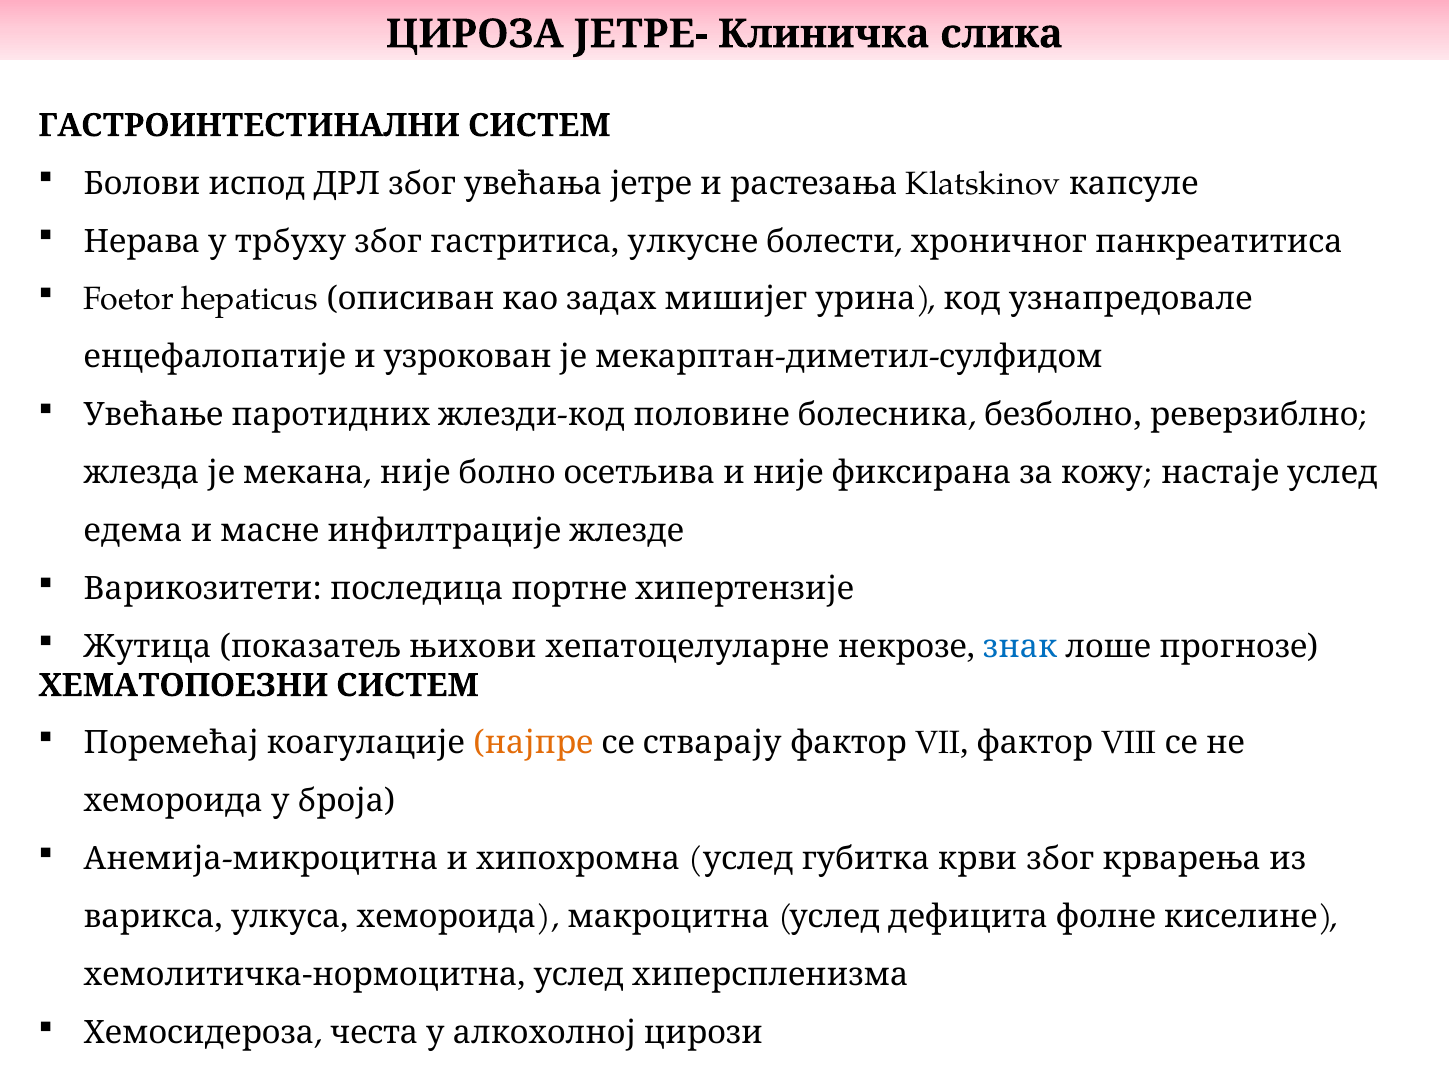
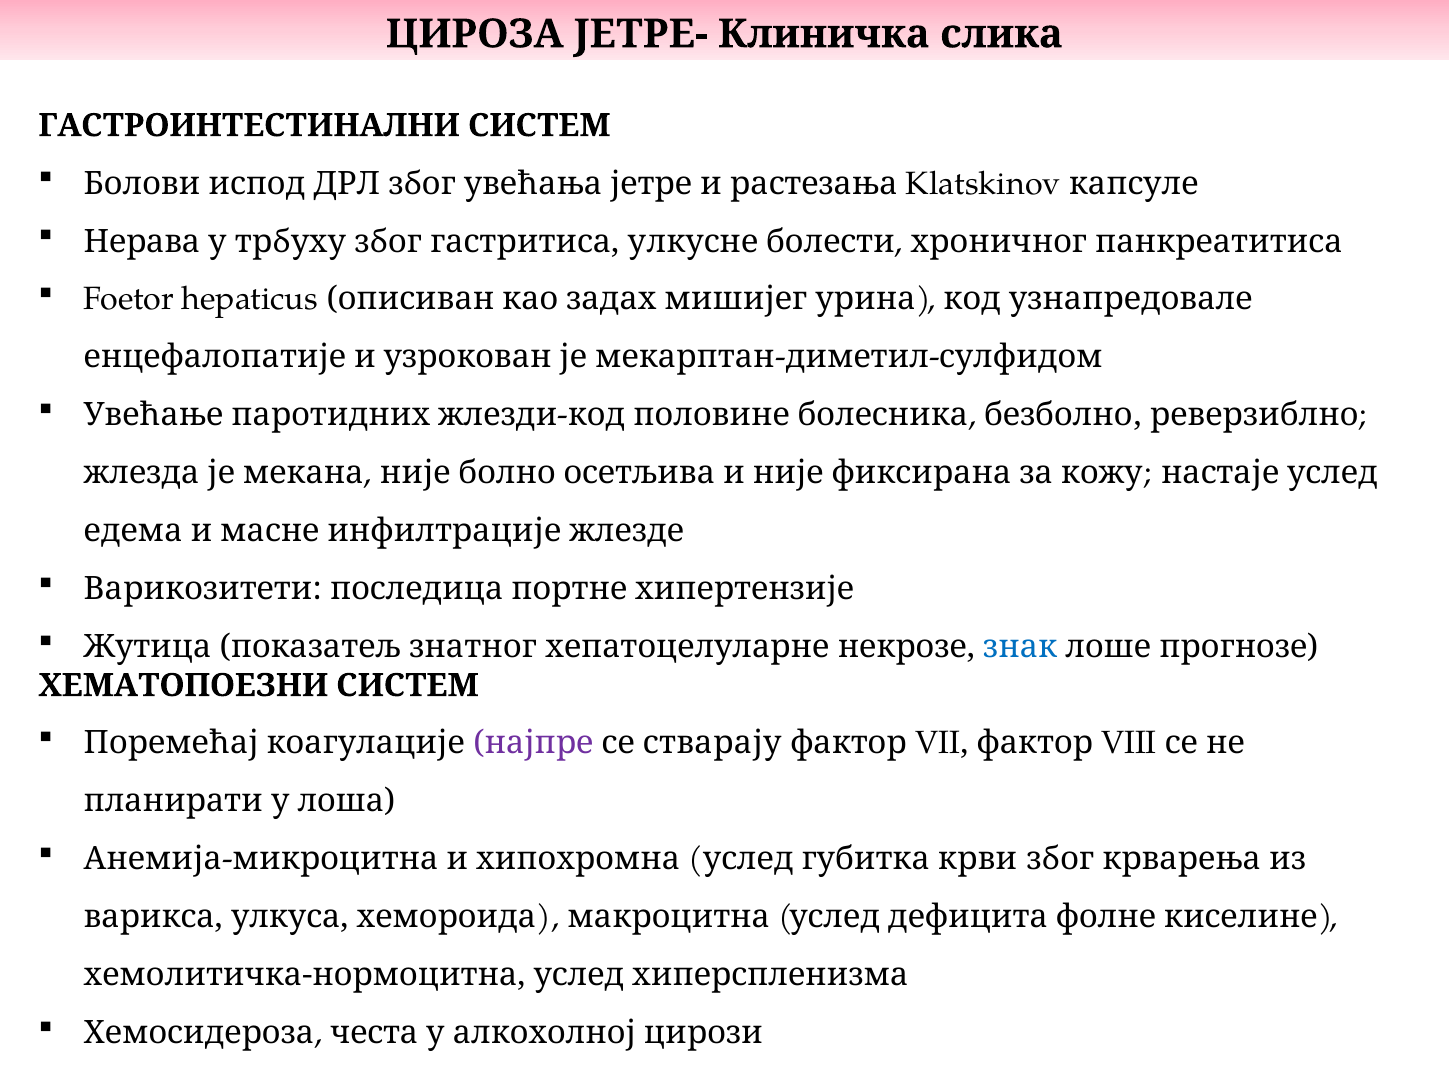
њихови: њихови -> знатног (473, 647)
најпре colour: orange -> purple (533, 743)
хемороида: хемороида -> планирати (173, 801)
броја: броја -> лоша (346, 801)
